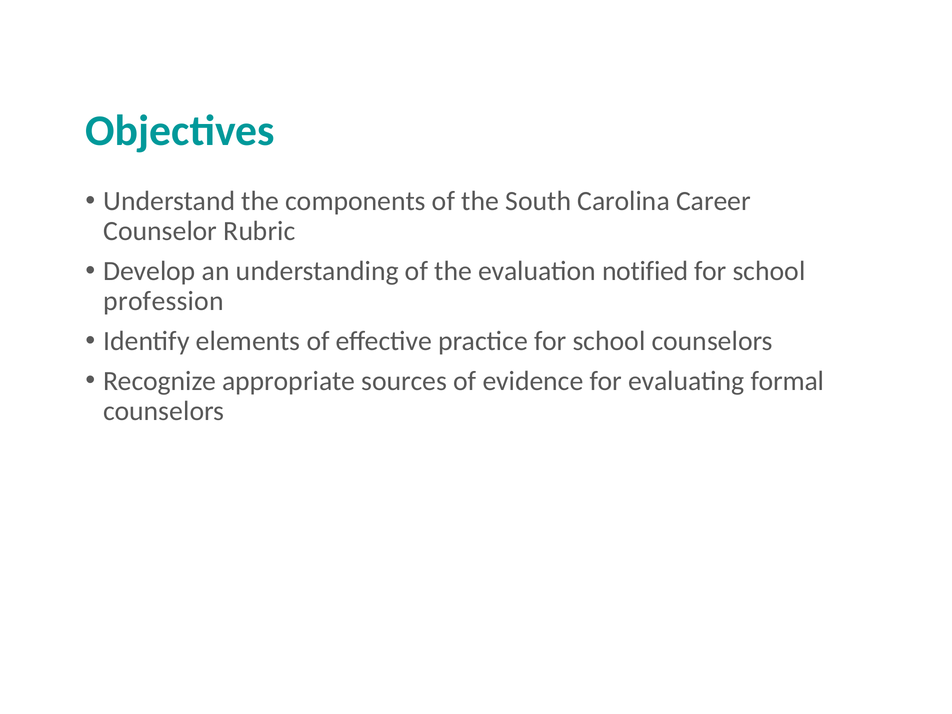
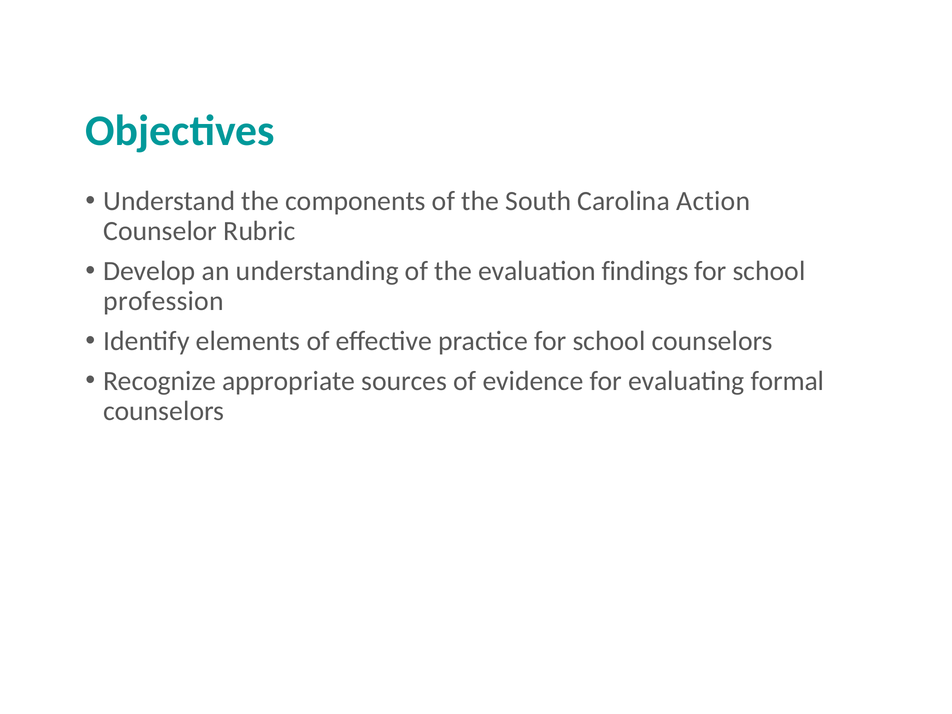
Career: Career -> Action (713, 201)
notified: notified -> findings (645, 271)
